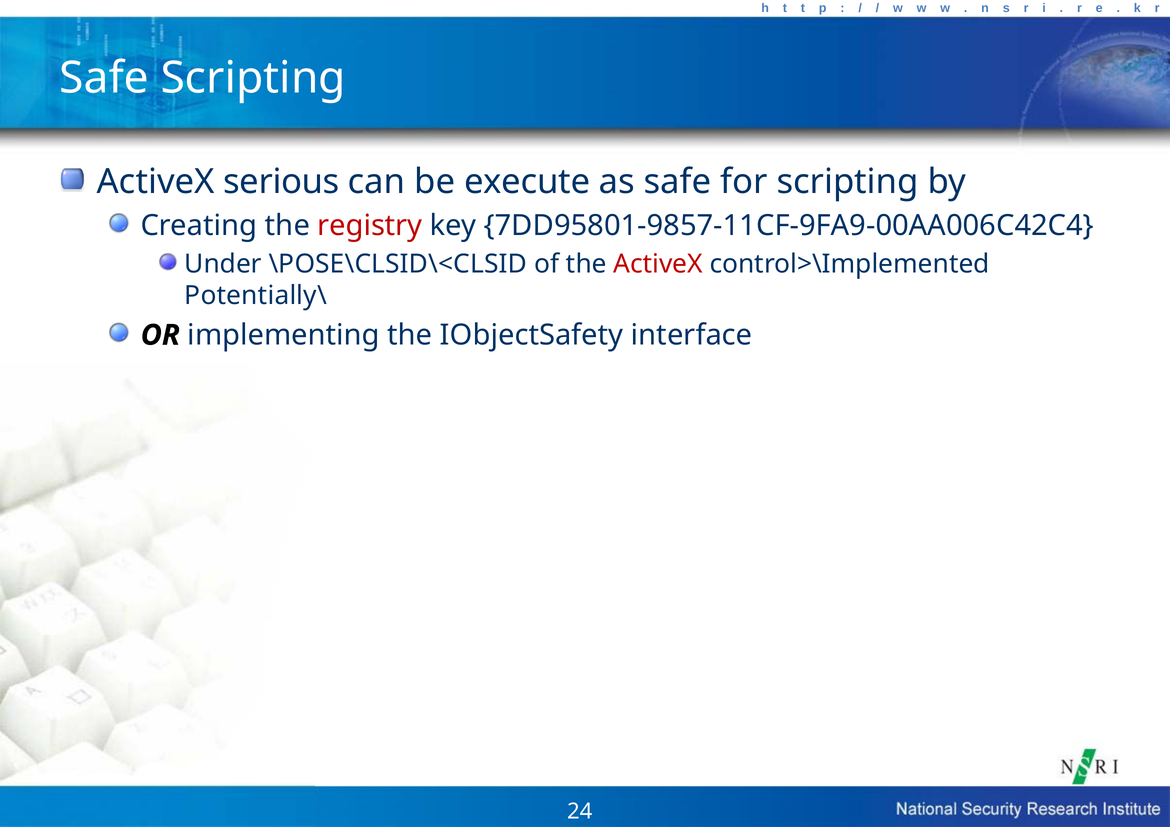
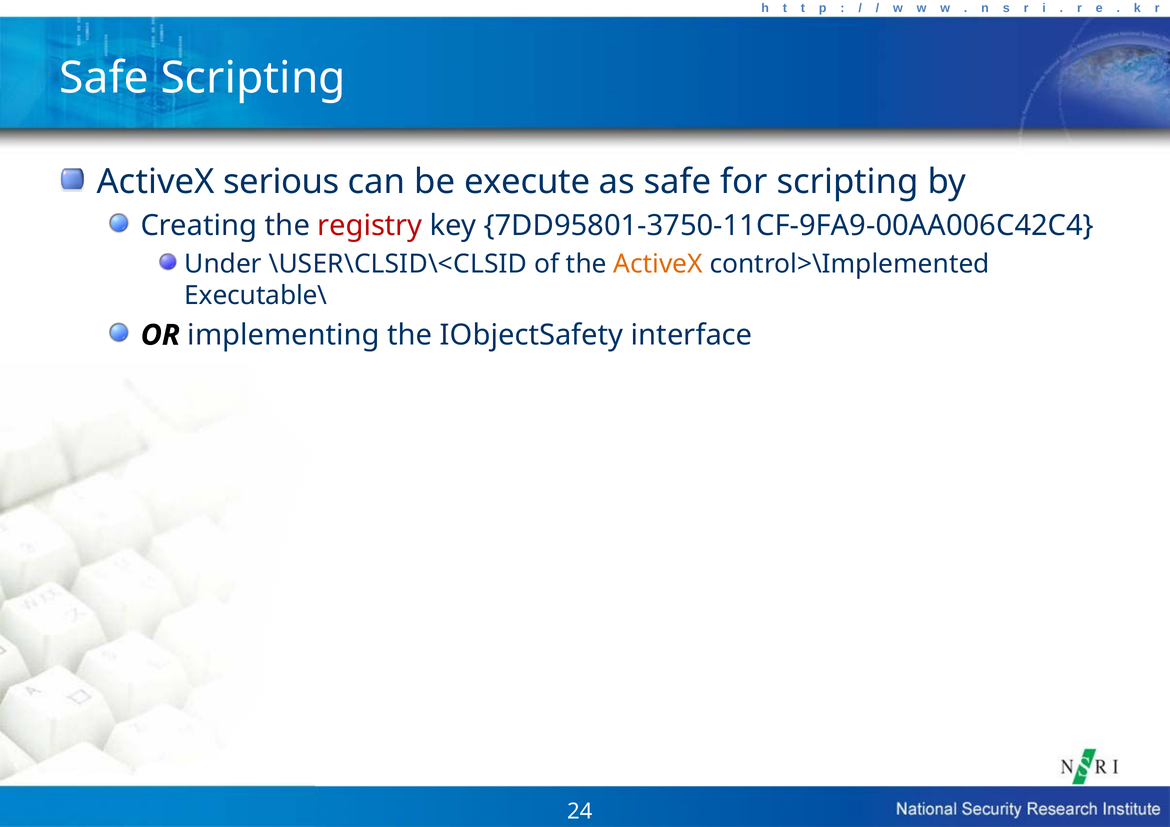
7DD95801-9857-11CF-9FA9-00AA006C42C4: 7DD95801-9857-11CF-9FA9-00AA006C42C4 -> 7DD95801-3750-11CF-9FA9-00AA006C42C4 (789, 226)
\POSE\CLSID\<CLSID: \POSE\CLSID\<CLSID -> \USER\CLSID\<CLSID (398, 264)
ActiveX colour: red -> orange (658, 264)
Potentially\: Potentially\ -> Executable\ (256, 296)
